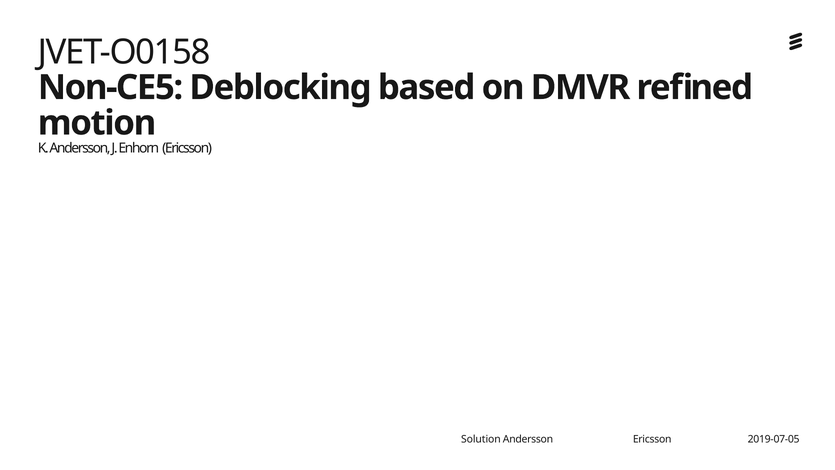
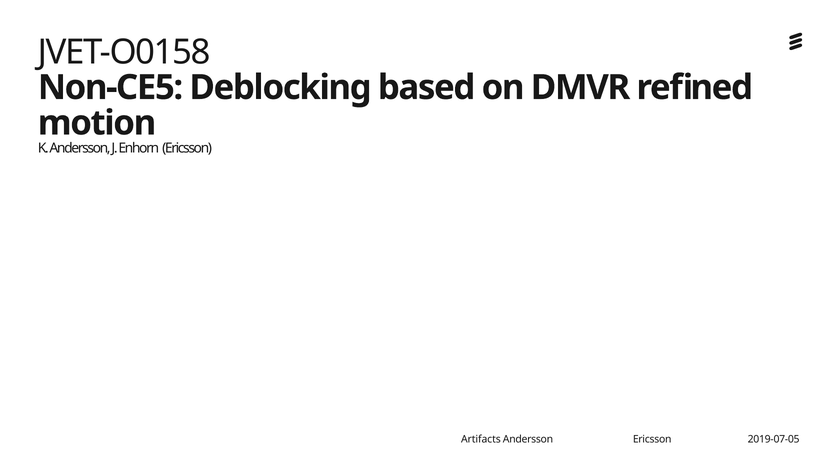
Solution: Solution -> Artifacts (481, 439)
